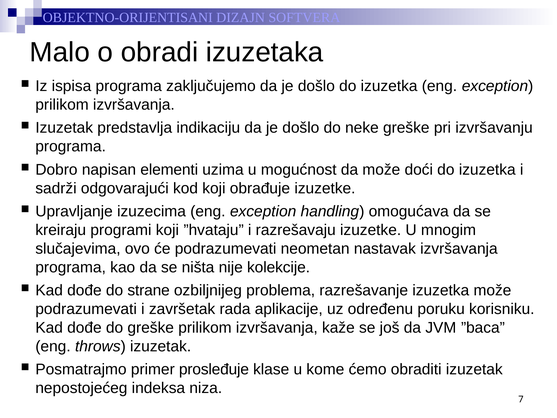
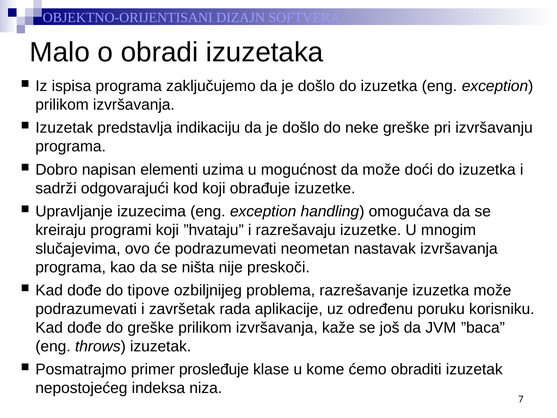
kolekcije: kolekcije -> preskoči (278, 267)
strane: strane -> tipove (148, 290)
